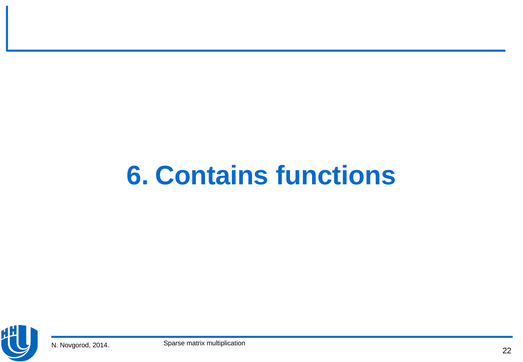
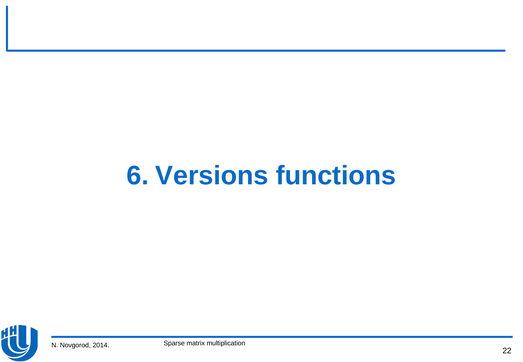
Contains: Contains -> Versions (212, 176)
